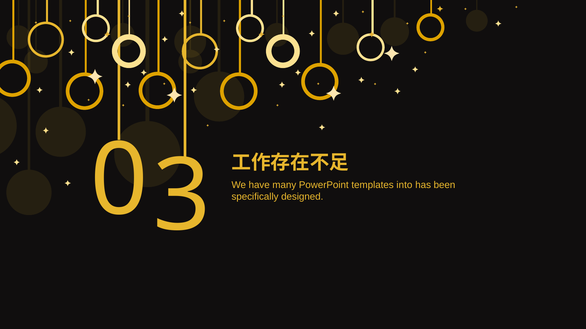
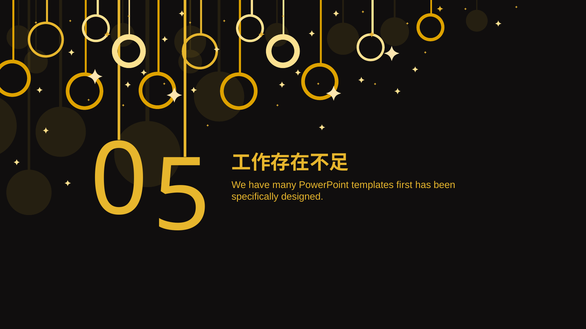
3: 3 -> 5 (182, 197)
into: into -> first (404, 185)
